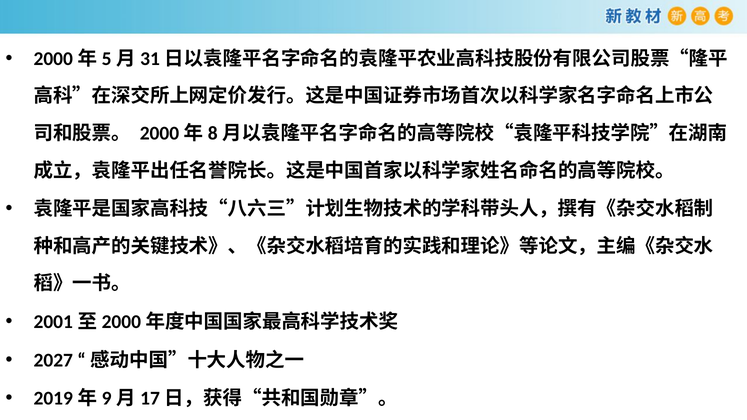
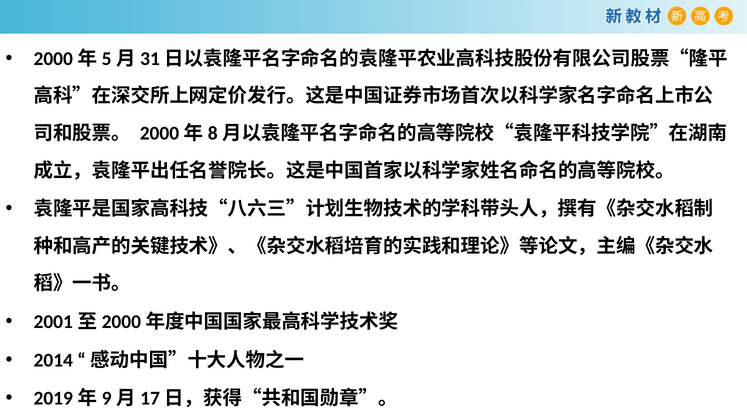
2027: 2027 -> 2014 (53, 360)
